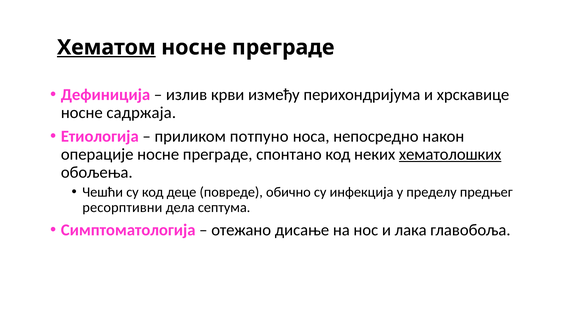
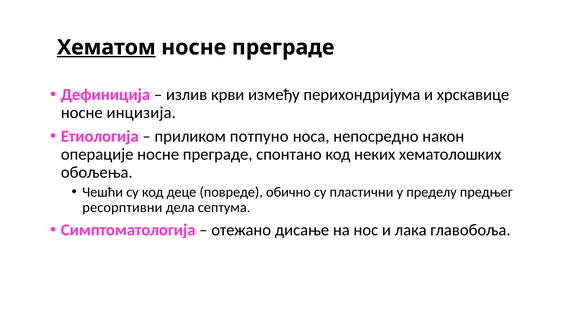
садржаја: садржаја -> инцизија (141, 113)
хематолошких underline: present -> none (450, 154)
инфекција: инфекција -> пластични (362, 192)
